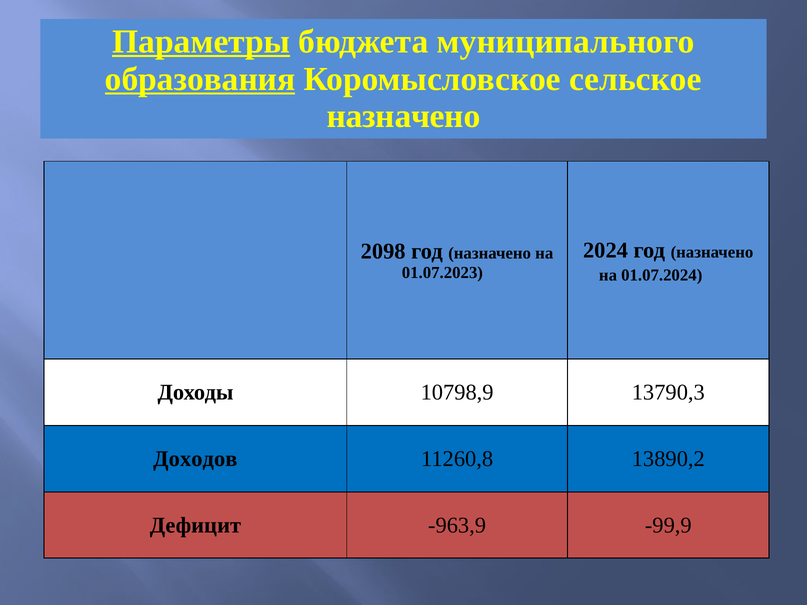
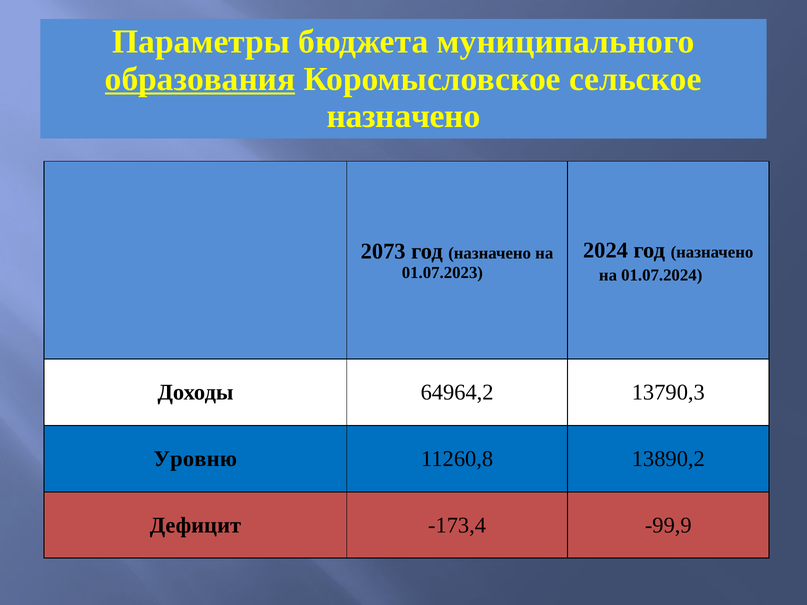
Параметры underline: present -> none (201, 42)
2098: 2098 -> 2073 (383, 251)
10798,9: 10798,9 -> 64964,2 (457, 393)
Доходов: Доходов -> Уровню (195, 459)
-963,9: -963,9 -> -173,4 (457, 525)
